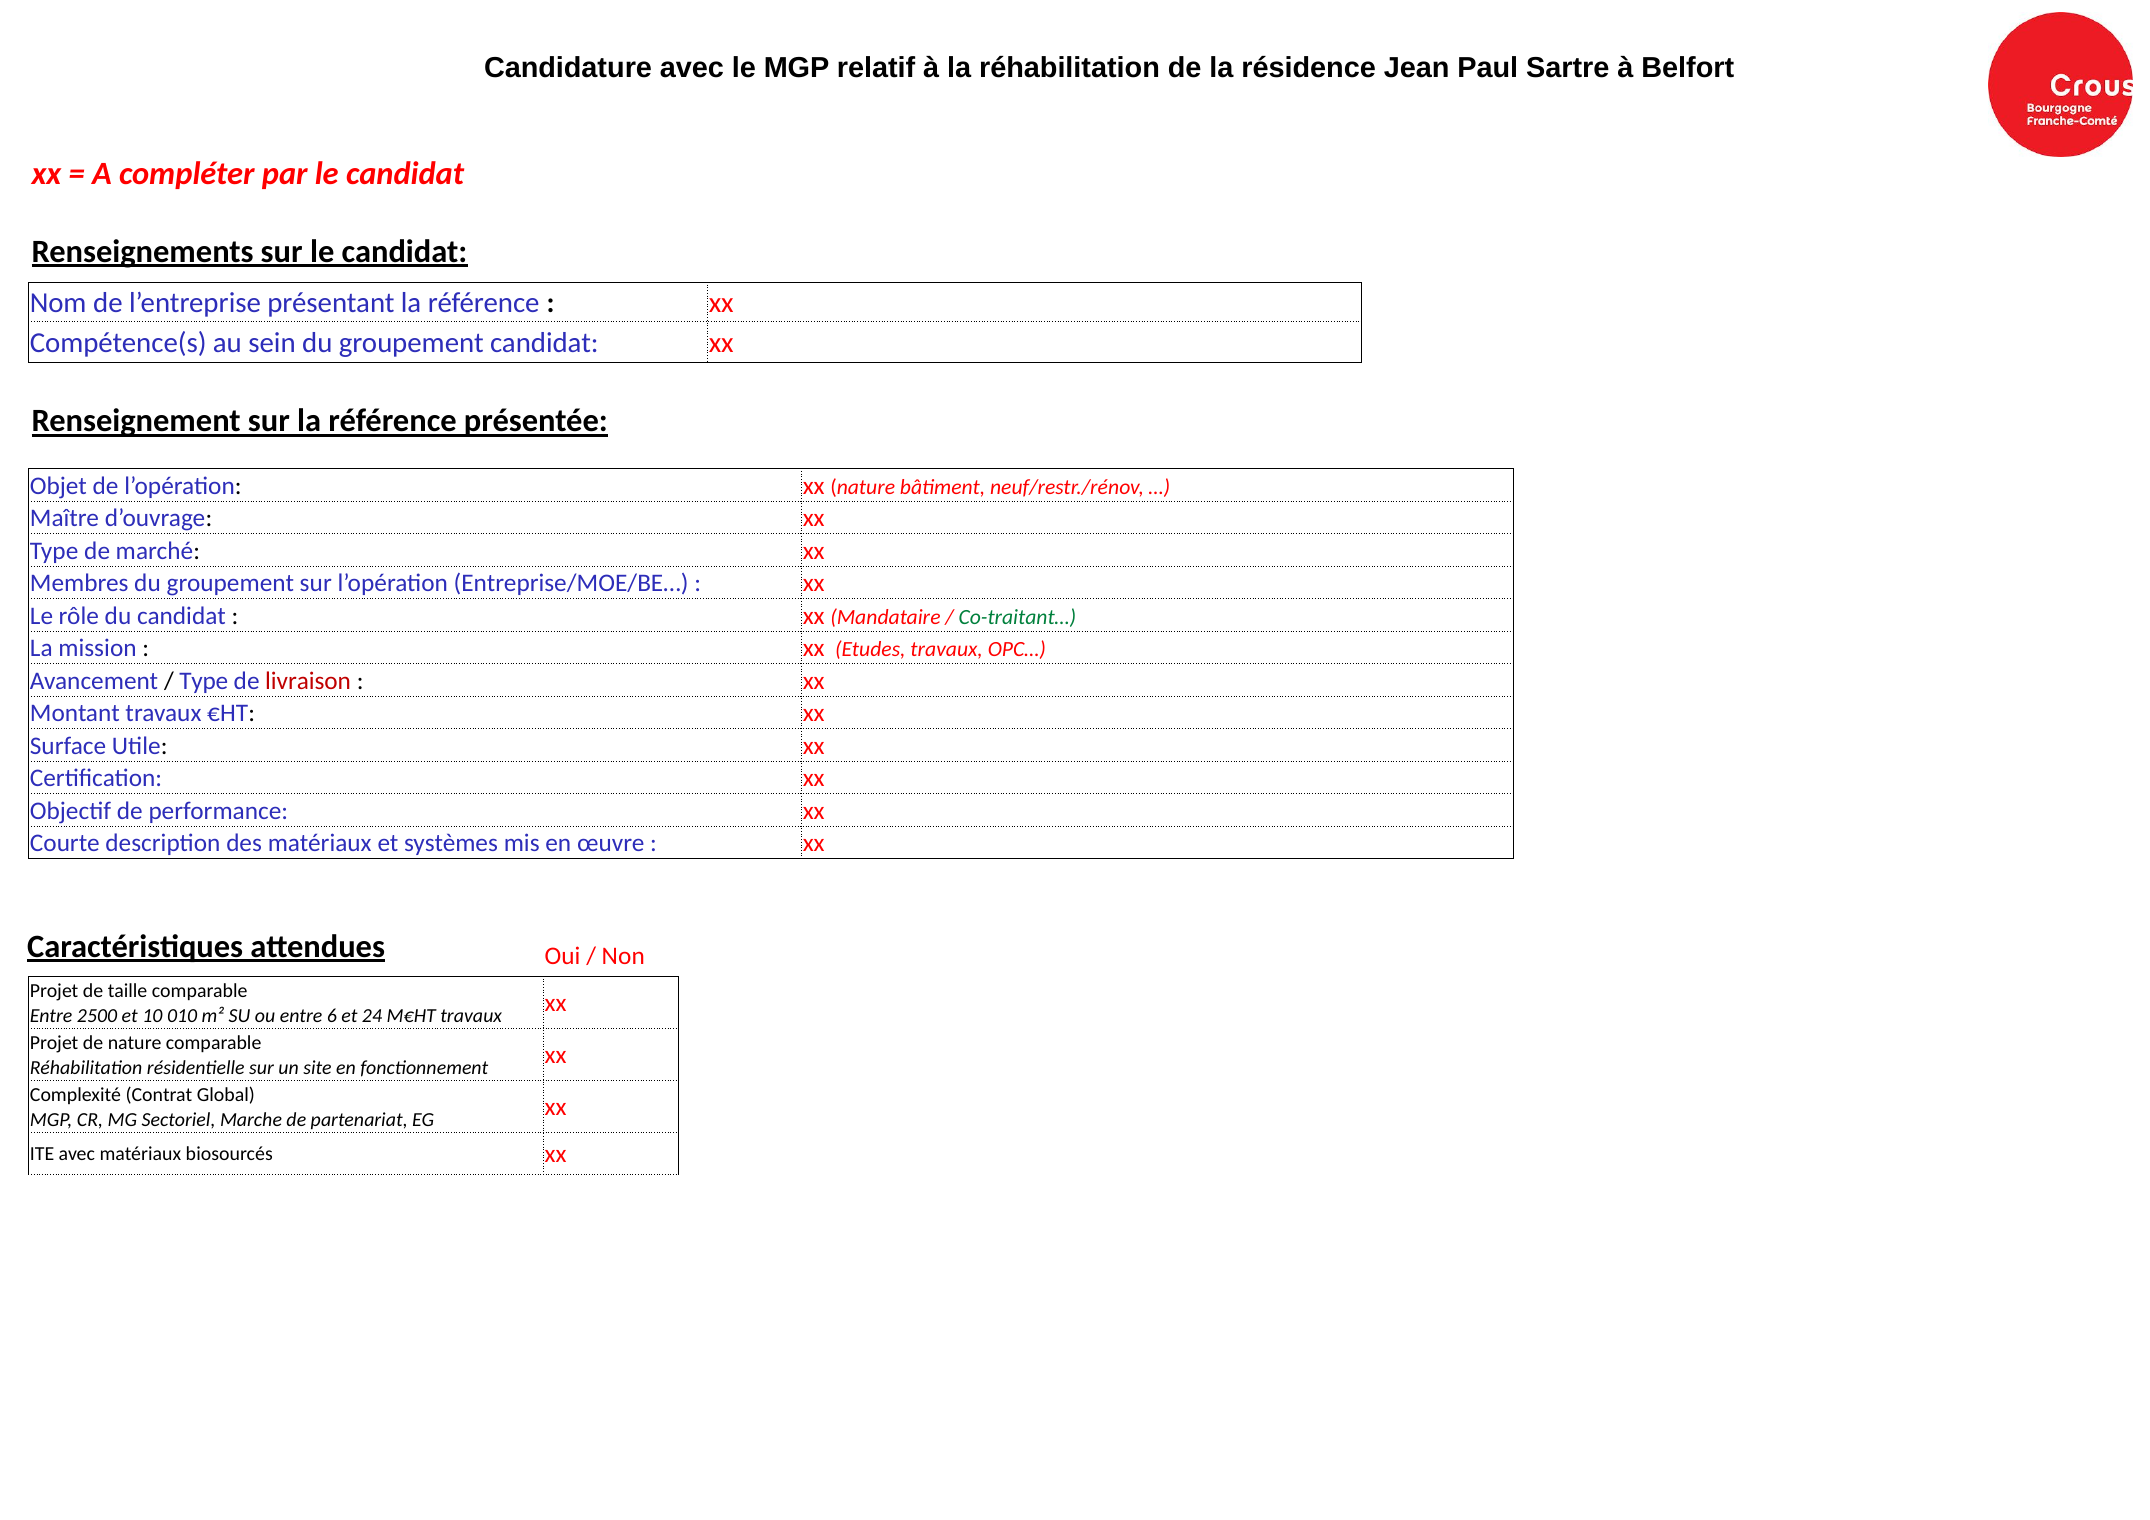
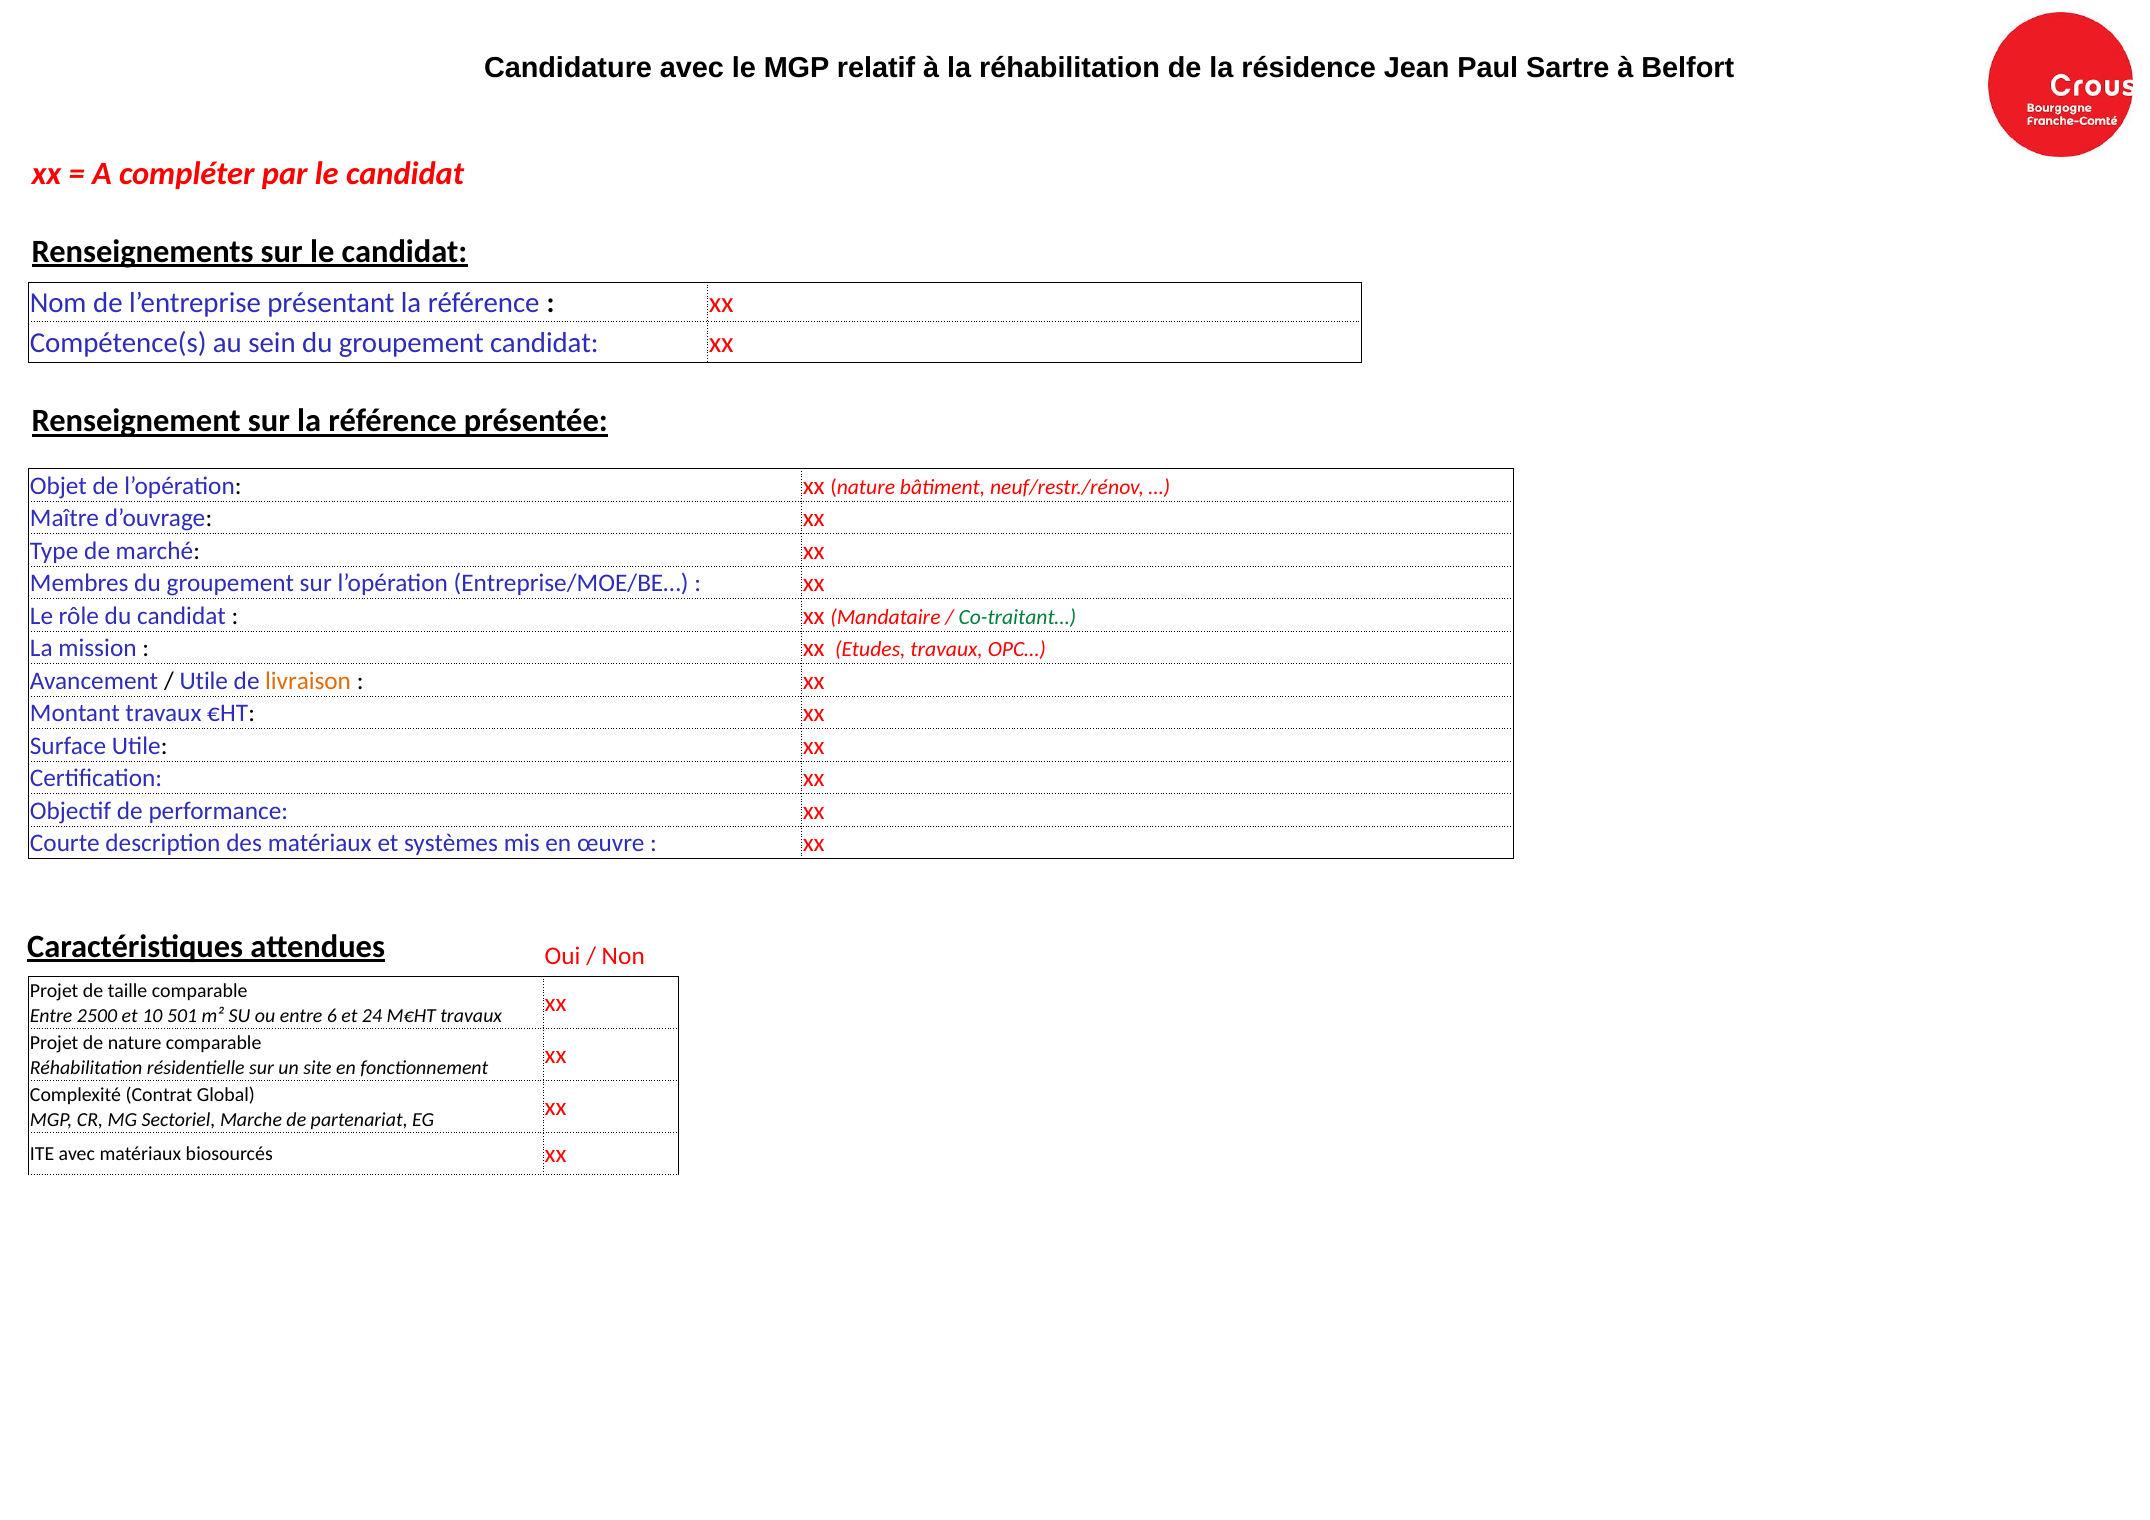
Type: Type -> Utile (204, 681)
livraison colour: red -> orange (308, 681)
010: 010 -> 501 (182, 1016)
